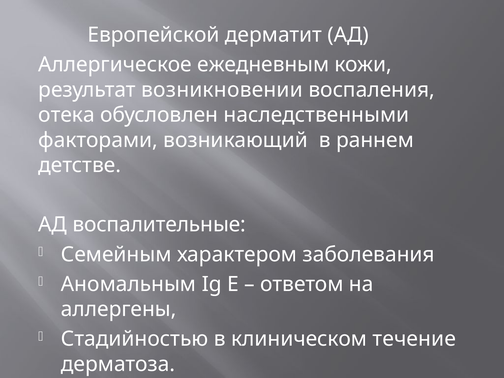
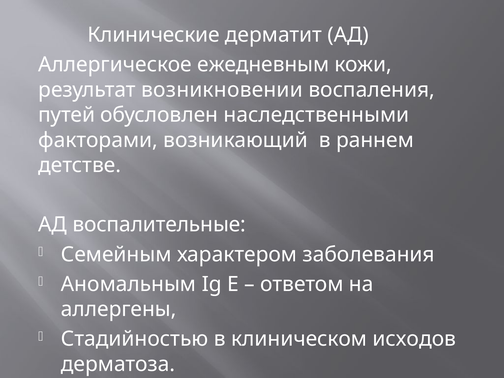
Европейской: Европейской -> Клинические (154, 35)
отека: отека -> путей (67, 115)
течение: течение -> исходов (414, 339)
